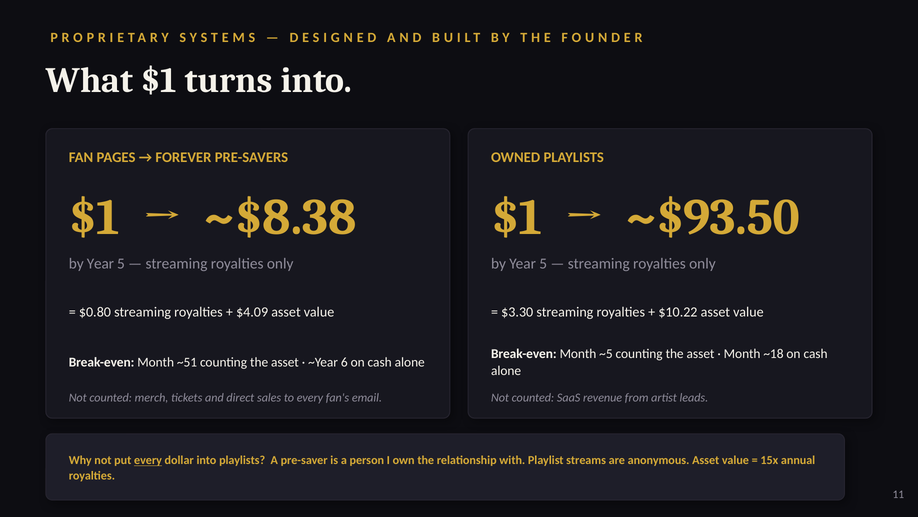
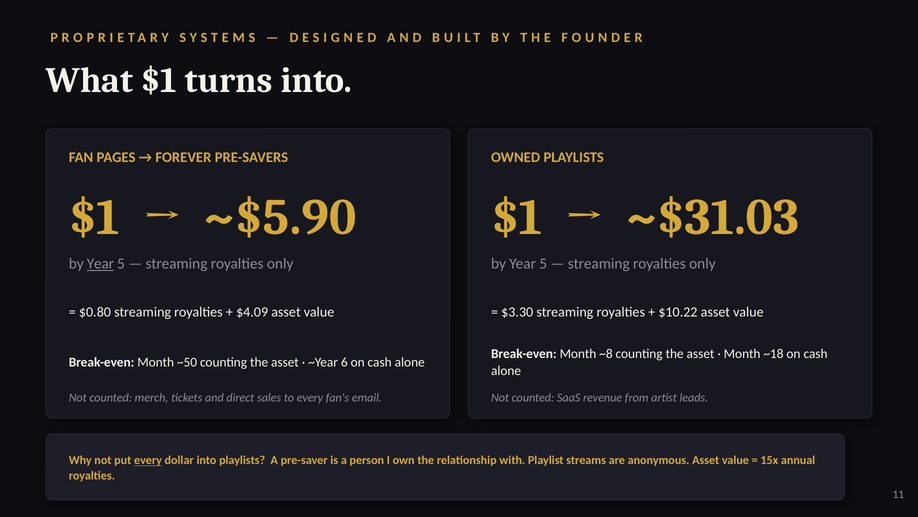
~$8.38: ~$8.38 -> ~$5.90 (280, 217)
~$93.50: ~$93.50 -> ~$31.03 (713, 217)
Year underline: none -> present (100, 264)
~5: ~5 -> ~8 (606, 354)
~51: ~51 -> ~50 (187, 362)
